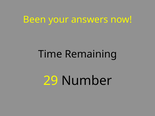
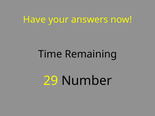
Been: Been -> Have (34, 20)
